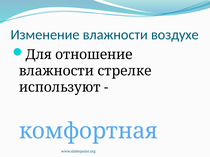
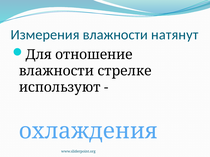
Изменение: Изменение -> Измерения (45, 35)
воздухе: воздухе -> натянут (175, 35)
комфортная: комфортная -> охлаждения (88, 131)
